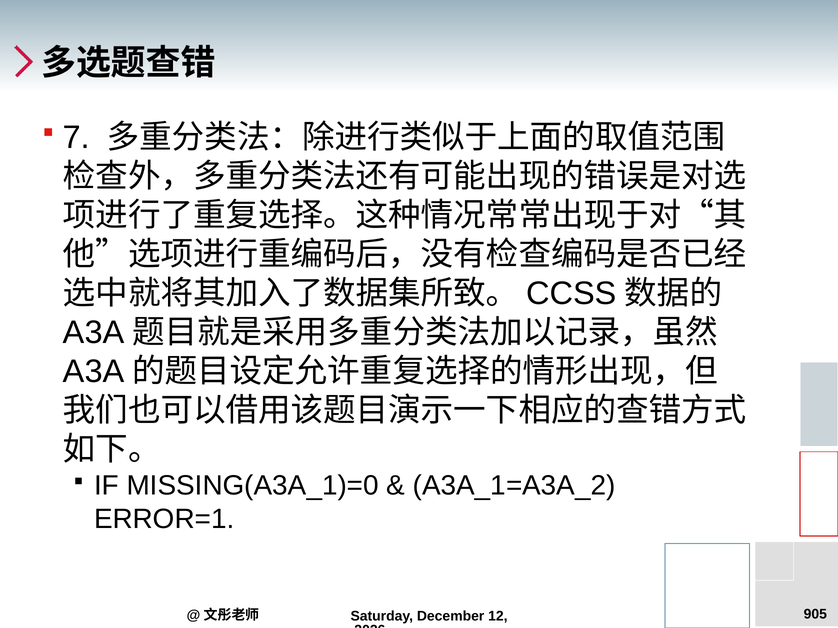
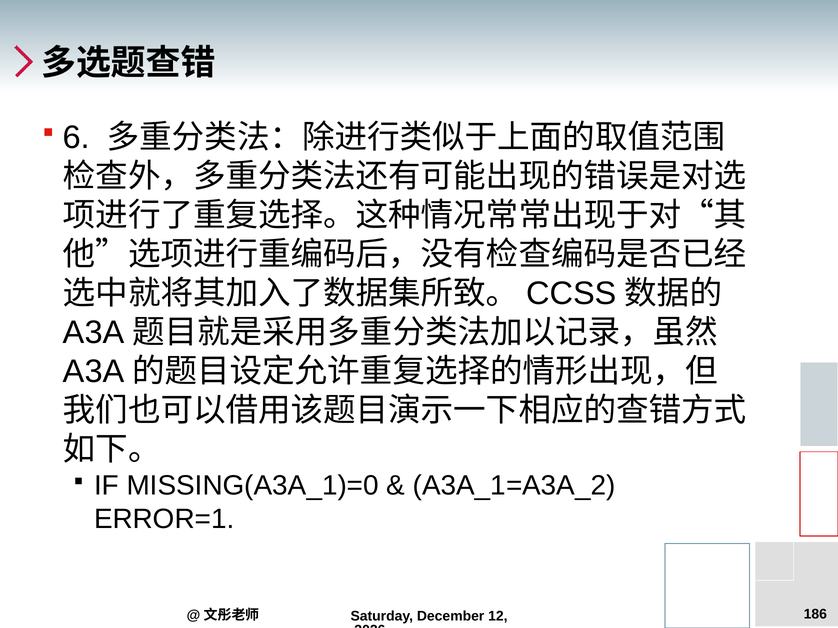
7: 7 -> 6 (76, 138)
905: 905 -> 186 (815, 615)
